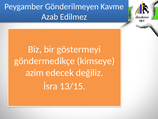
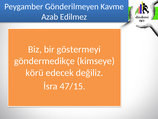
azim: azim -> körü (35, 72)
13/15: 13/15 -> 47/15 (72, 86)
